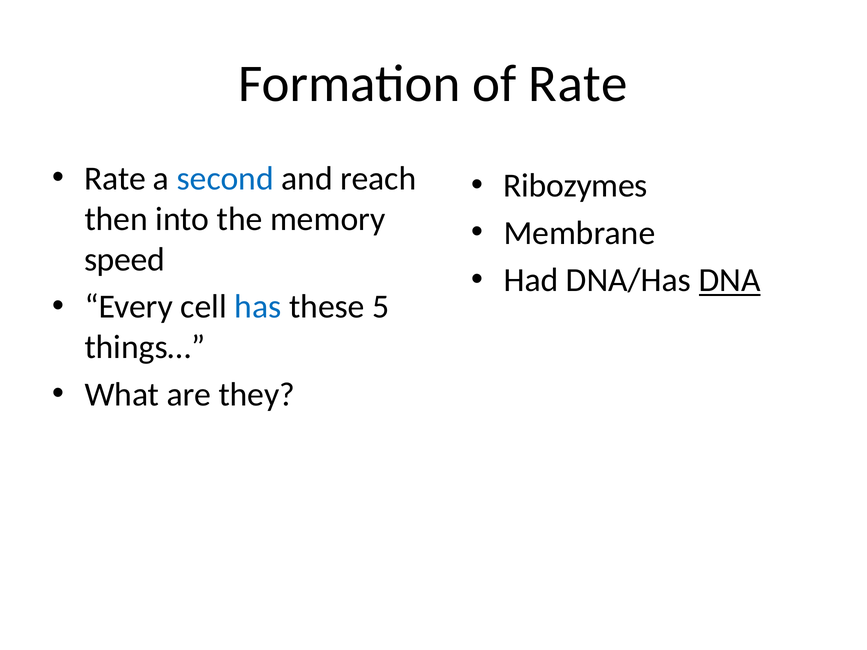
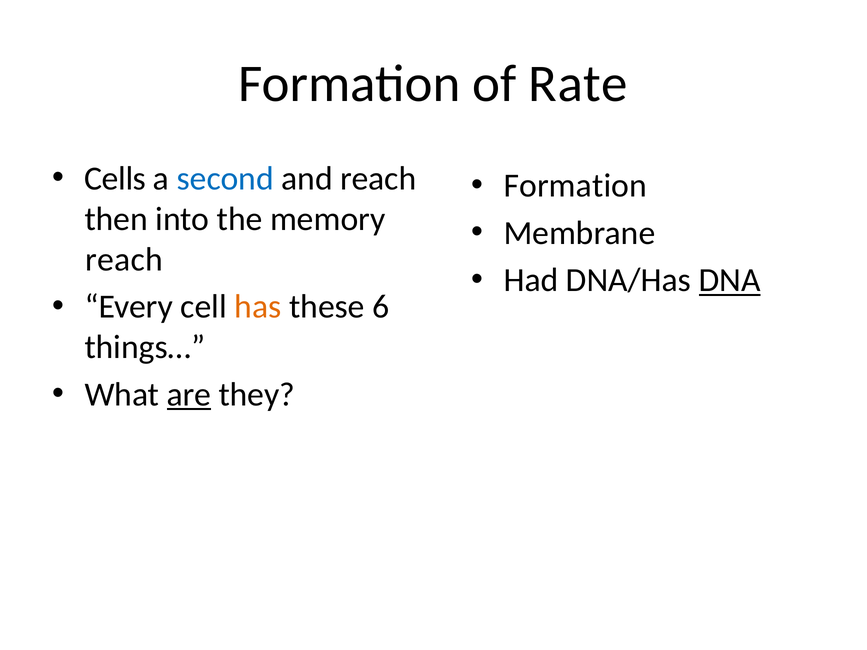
Rate: Rate -> Cells (115, 179)
Ribozymes: Ribozymes -> Formation (575, 186)
speed: speed -> reach (124, 260)
has colour: blue -> orange (258, 307)
5: 5 -> 6 (381, 307)
are underline: none -> present (189, 395)
